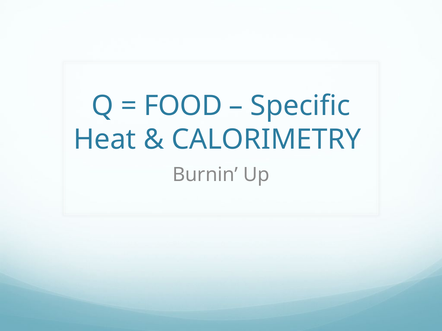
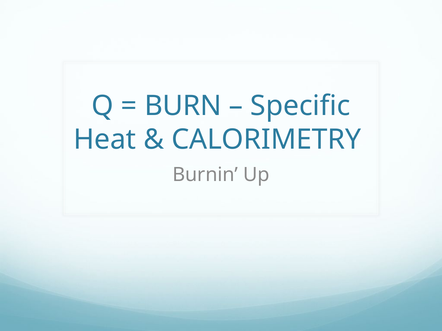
FOOD: FOOD -> BURN (183, 106)
